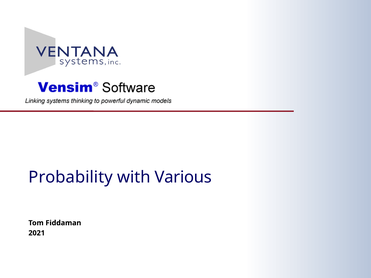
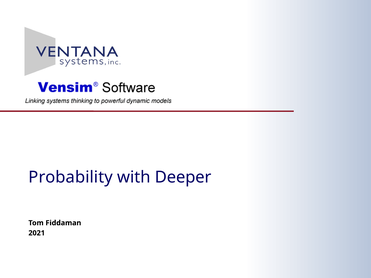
Various: Various -> Deeper (183, 177)
